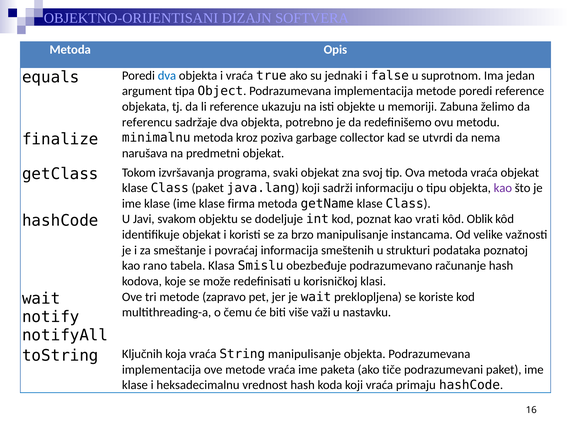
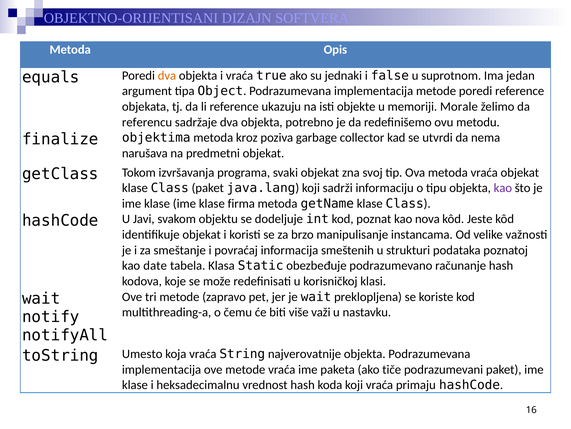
dva colour: blue -> orange (167, 75)
Zabuna: Zabuna -> Morale (459, 106)
minimalnu: minimalnu -> objektima (156, 137)
vrati: vrati -> nova (427, 219)
Oblik: Oblik -> Jeste (480, 219)
rano: rano -> date (155, 265)
Smislu: Smislu -> Static (261, 265)
Ključnih: Ključnih -> Umesto (142, 353)
String manipulisanje: manipulisanje -> najverovatnije (305, 353)
